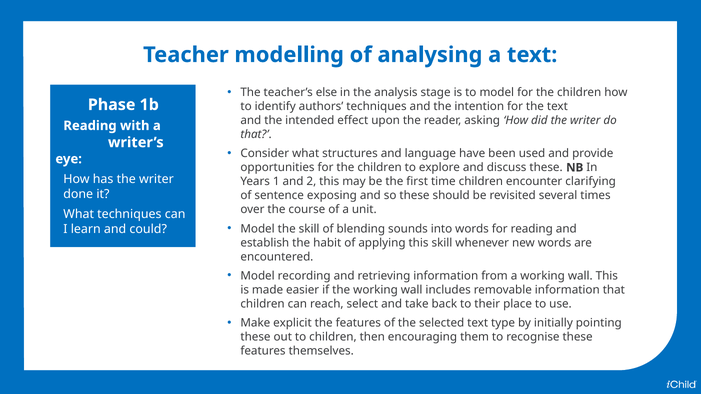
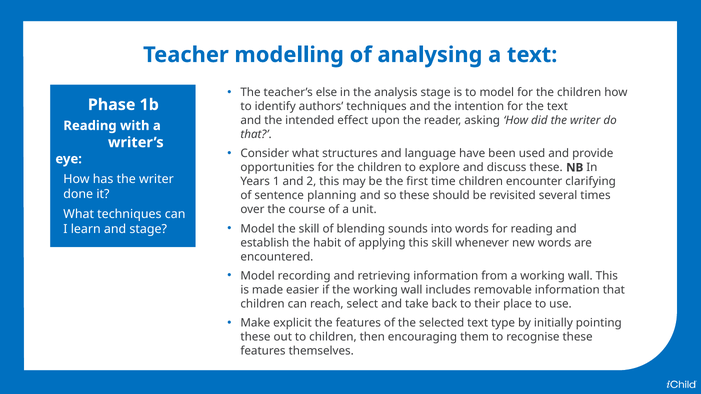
exposing: exposing -> planning (332, 196)
and could: could -> stage (148, 229)
